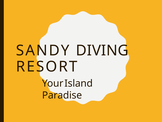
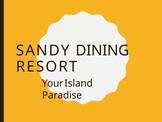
DIVING: DIVING -> DINING (102, 50)
